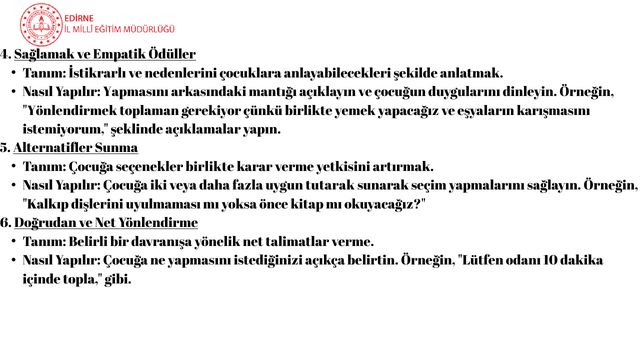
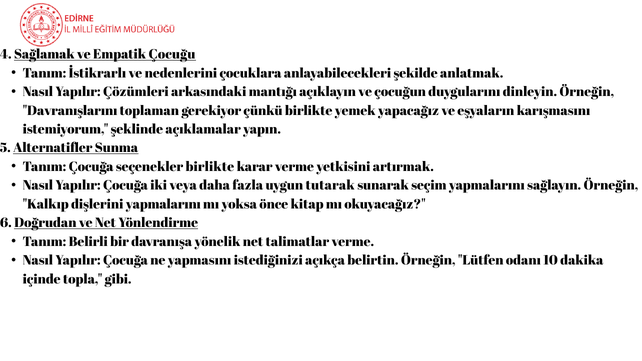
Ödüller: Ödüller -> Çocuğu (172, 54)
Yapılır Yapmasını: Yapmasını -> Çözümleri (136, 92)
Yönlendirmek: Yönlendirmek -> Davranışlarını (70, 111)
dişlerini uyulmaması: uyulmaması -> yapmalarını (163, 204)
